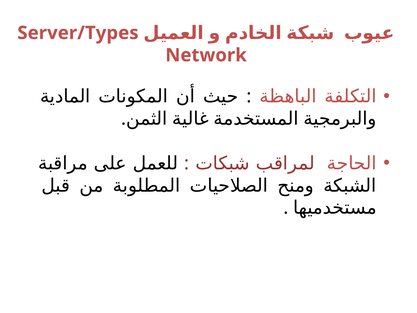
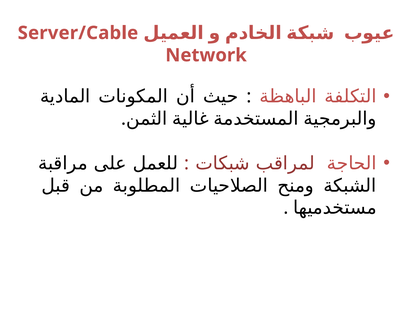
Server/Types: Server/Types -> Server/Cable (78, 33)
